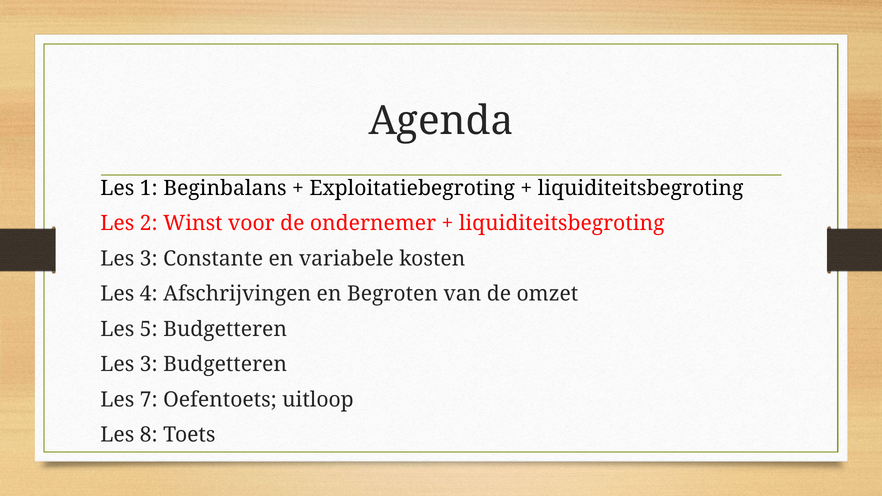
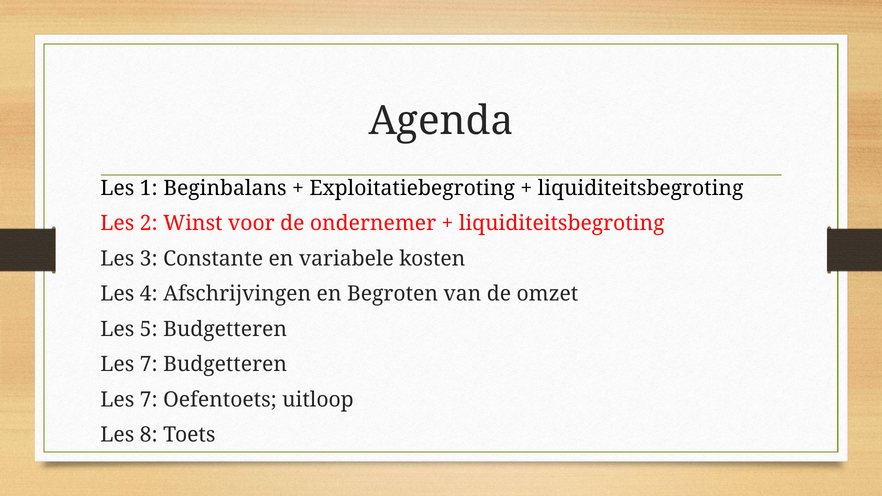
3: 3 -> 7 (149, 365)
